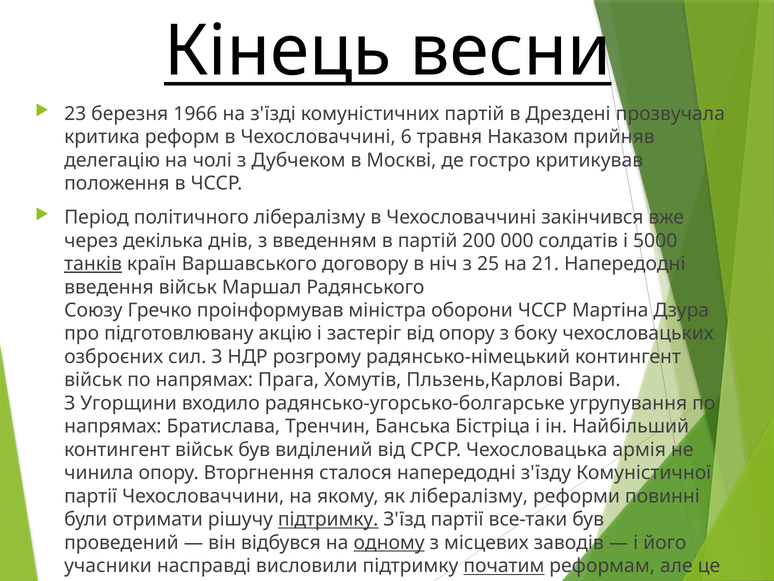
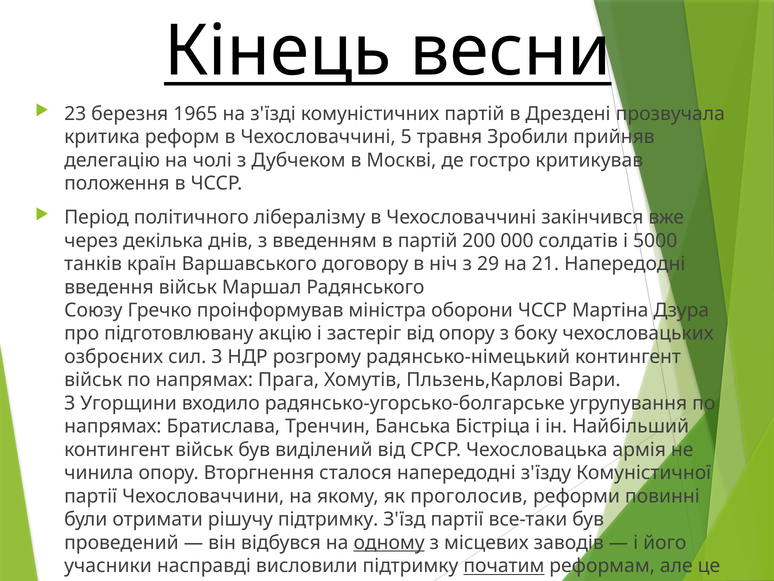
1966: 1966 -> 1965 (195, 114)
6: 6 -> 5 (406, 137)
Наказом: Наказом -> Зробили (528, 137)
танків underline: present -> none (93, 264)
25: 25 -> 29 (488, 264)
як лібералізму: лібералізму -> проголосив (469, 496)
підтримку underline: present -> none (328, 519)
